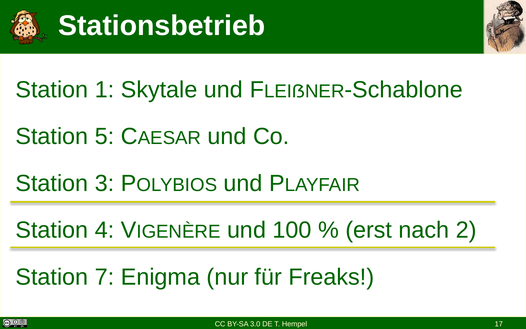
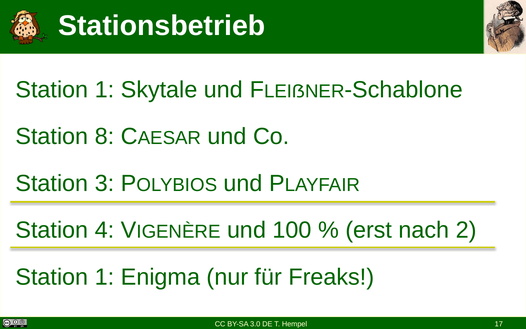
5: 5 -> 8 (105, 136)
7: 7 -> 1 (105, 277)
